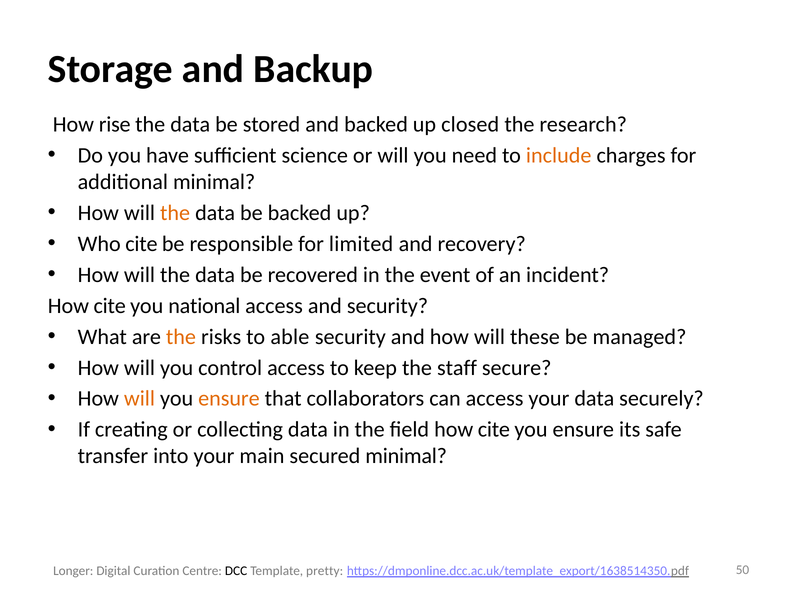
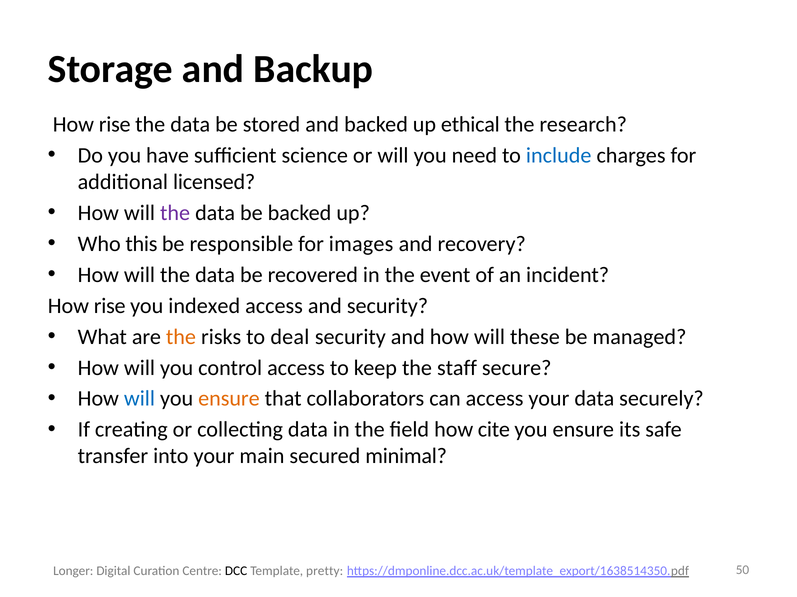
closed: closed -> ethical (470, 125)
include colour: orange -> blue (559, 156)
additional minimal: minimal -> licensed (214, 182)
the colour: orange -> purple (175, 213)
Who cite: cite -> this (141, 244)
limited: limited -> images (361, 244)
cite: cite -> rise (110, 306)
national: national -> indexed (204, 306)
able: able -> deal (290, 337)
will colour: orange -> blue (139, 399)
